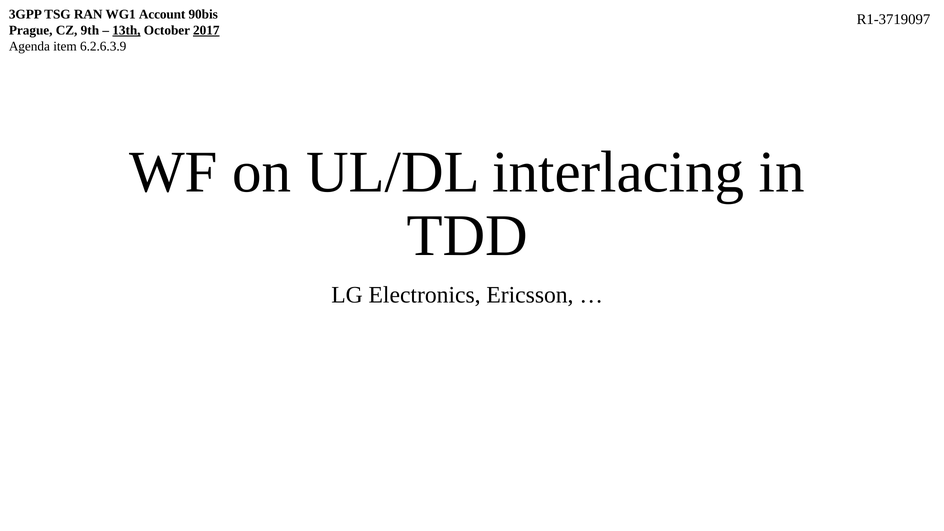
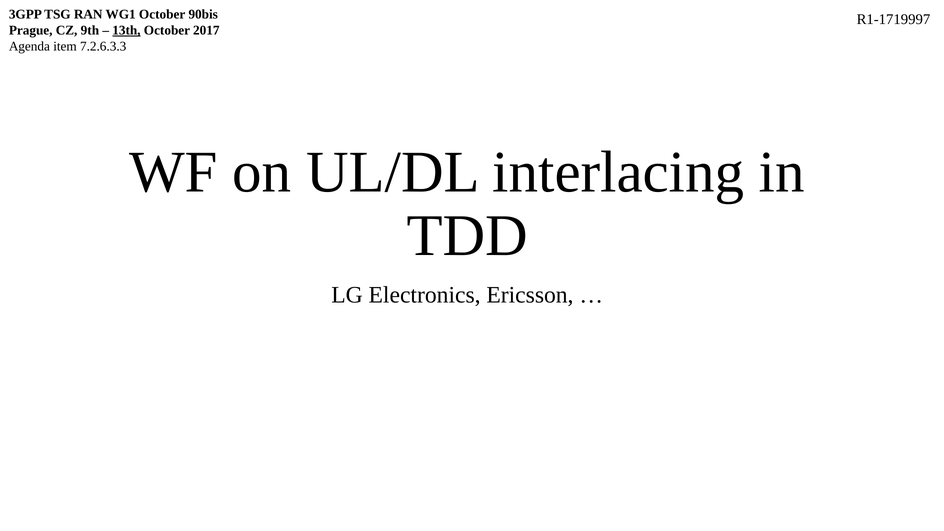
WG1 Account: Account -> October (162, 14)
R1-3719097: R1-3719097 -> R1-1719997 (893, 20)
2017 underline: present -> none (206, 30)
6.2.6.3.9: 6.2.6.3.9 -> 7.2.6.3.3 (103, 46)
